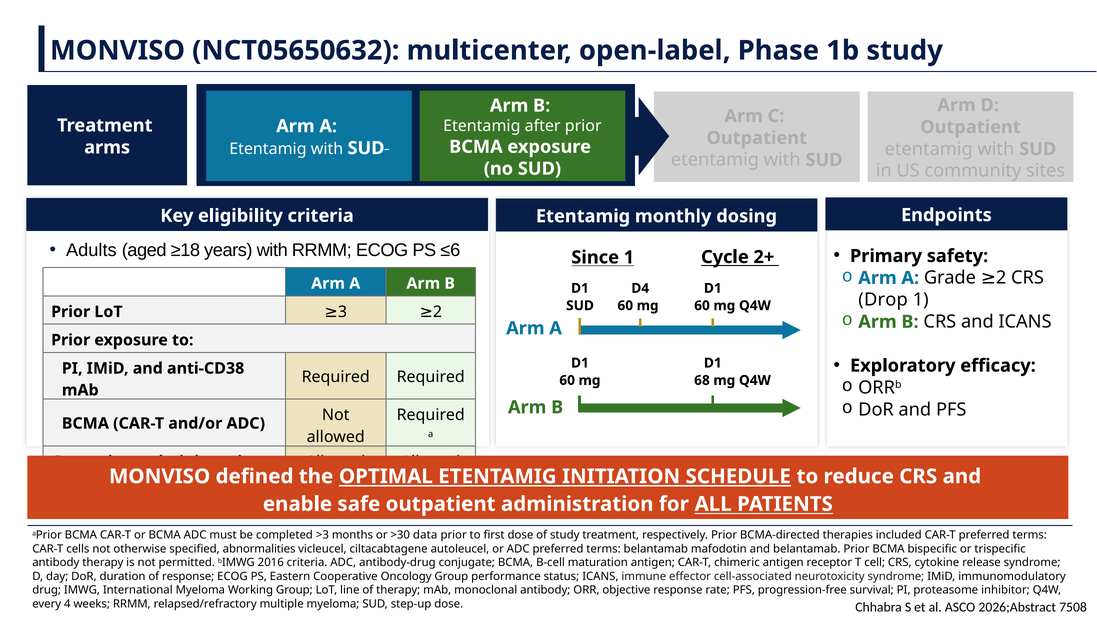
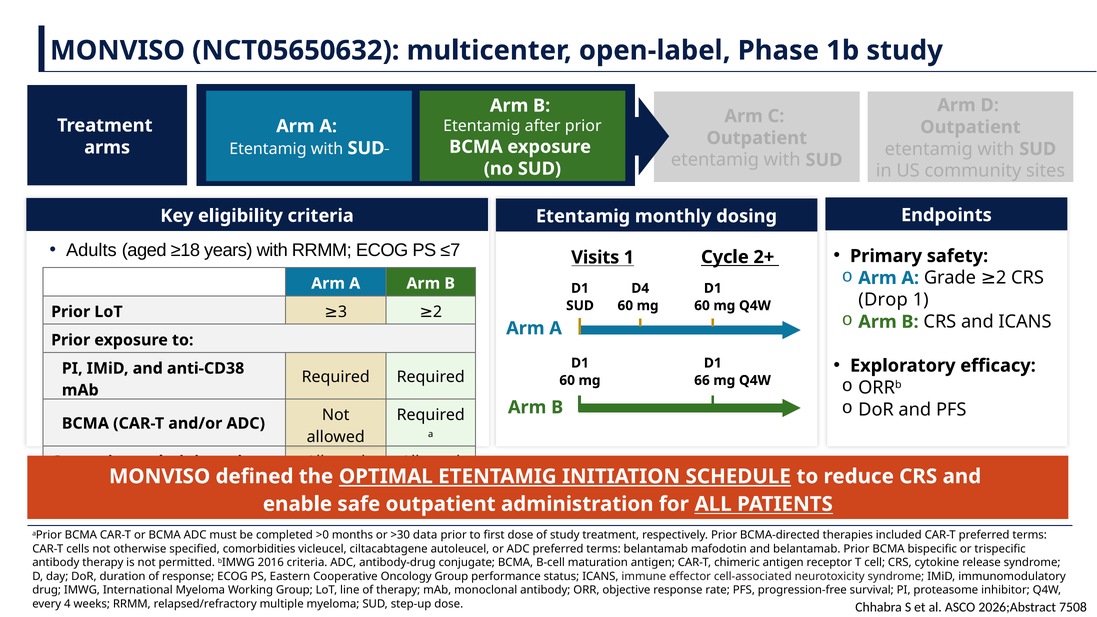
≤6: ≤6 -> ≤7 (450, 250)
Since: Since -> Visits (595, 257)
68: 68 -> 66 (702, 380)
>3: >3 -> >0 (322, 535)
abnormalities: abnormalities -> comorbidities (259, 549)
